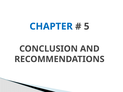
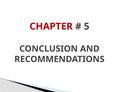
CHAPTER colour: blue -> red (51, 26)
